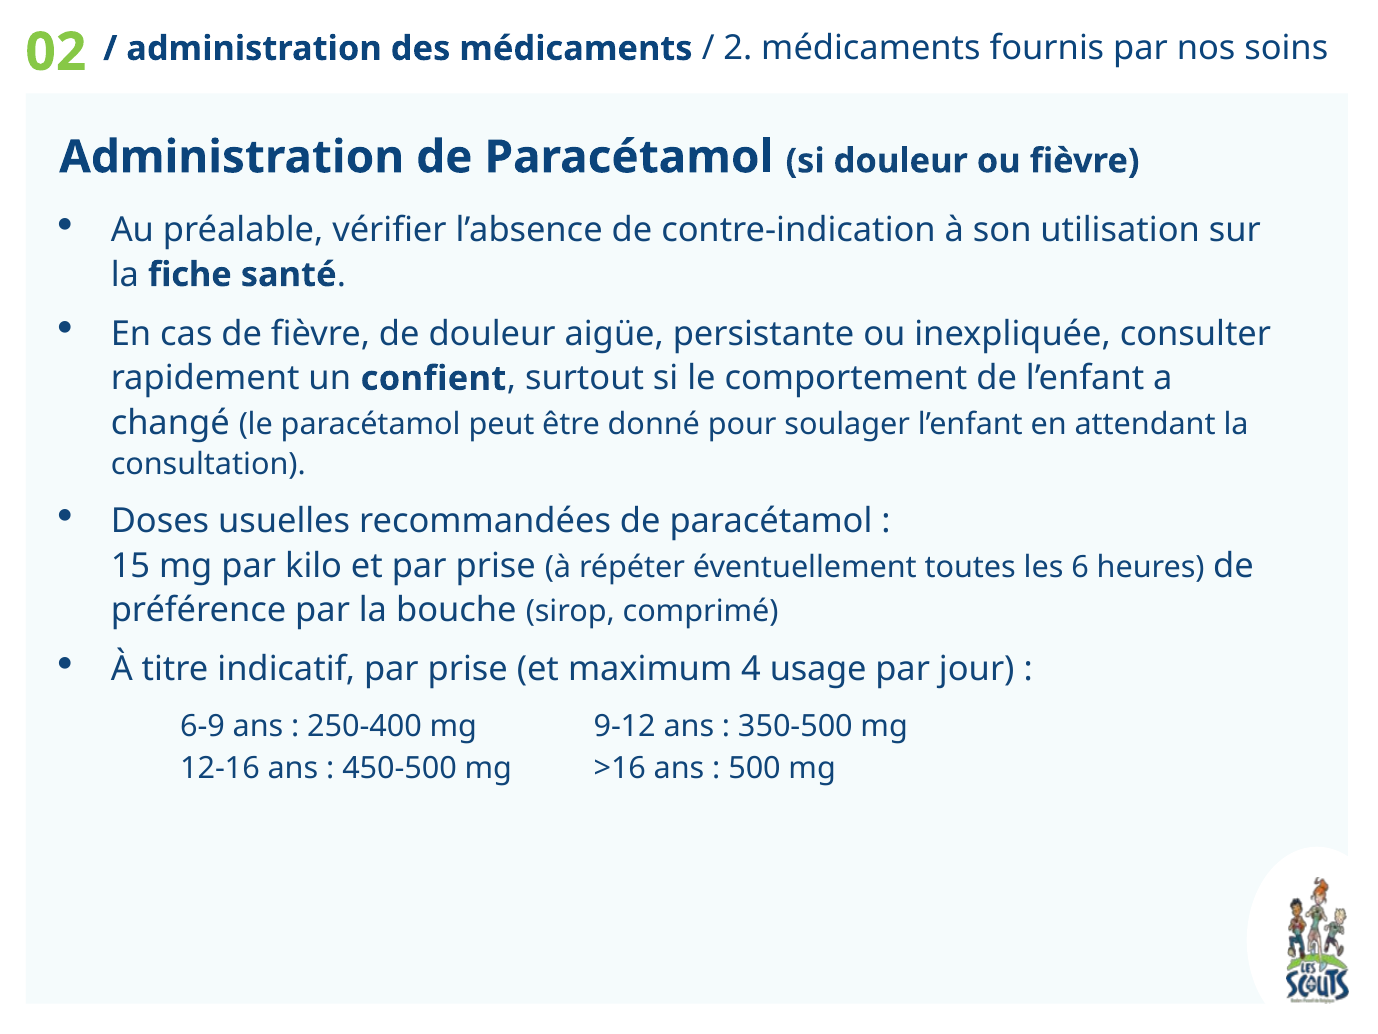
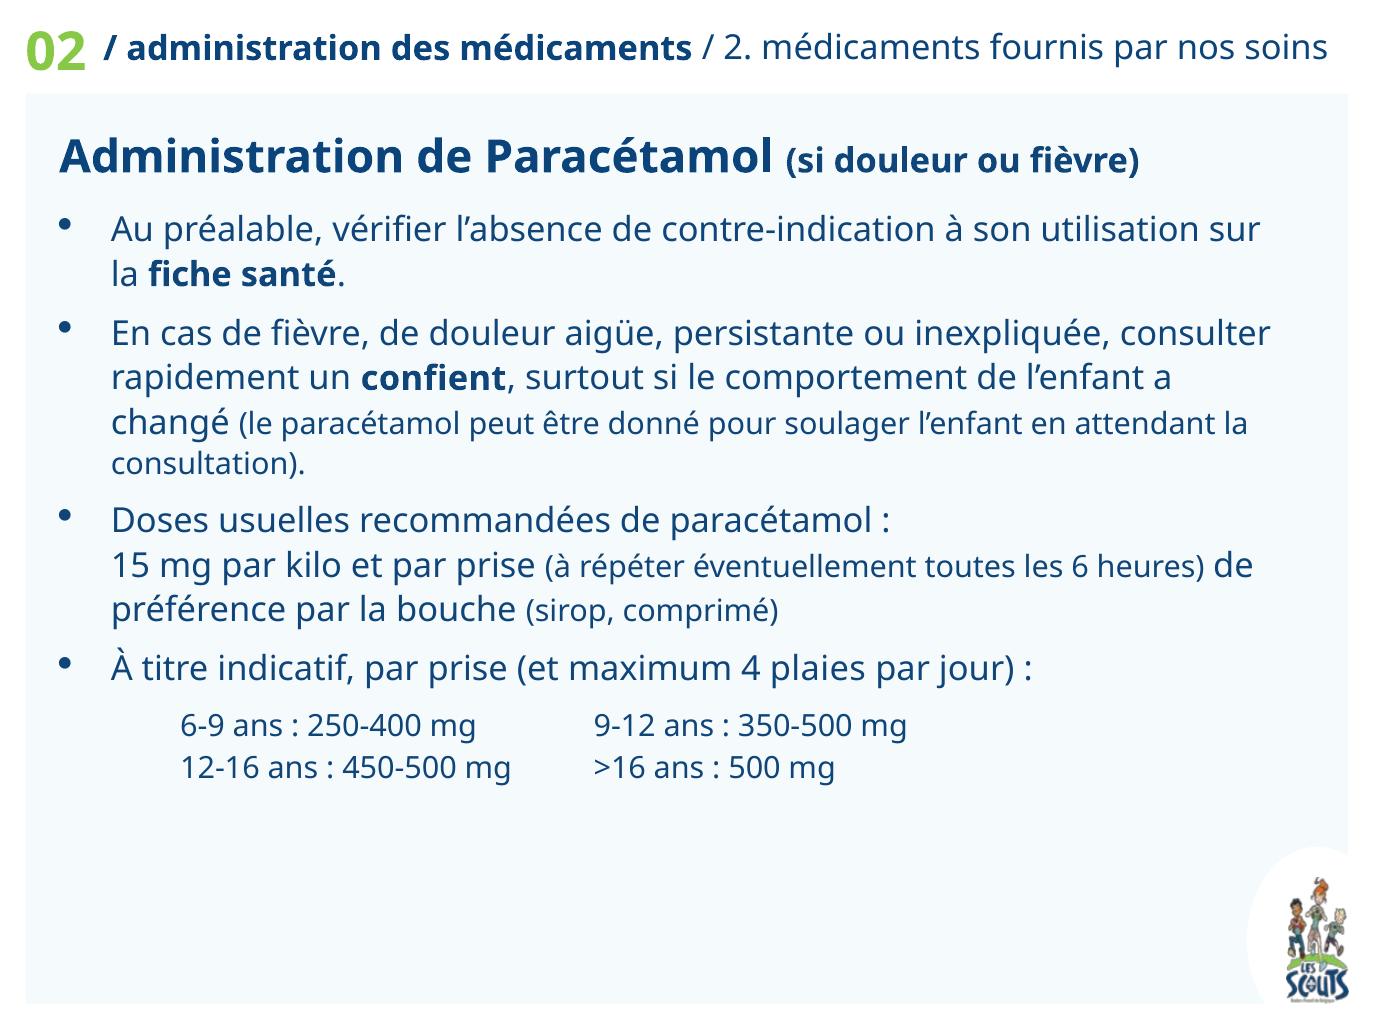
usage: usage -> plaies (818, 669)
